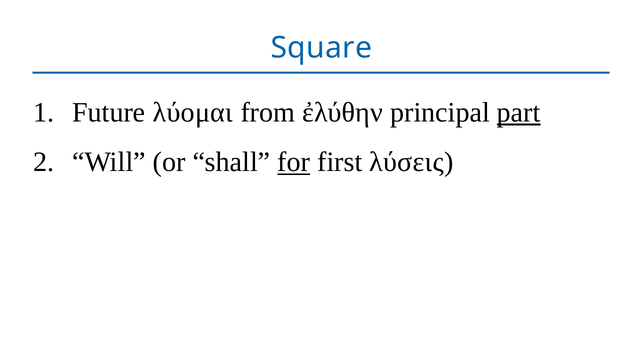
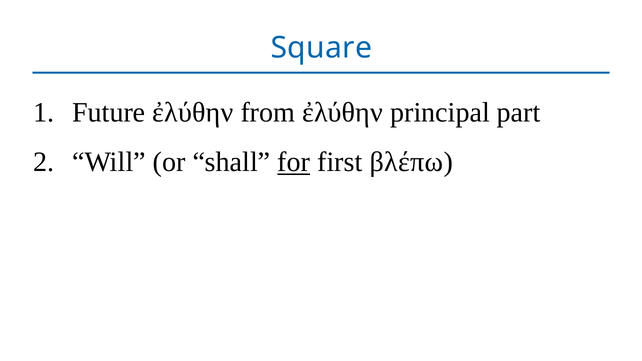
Future λύομαι: λύομαι -> ἐλύθην (193, 113)
part underline: present -> none (519, 113)
λύσεις: λύσεις -> βλέπω (411, 162)
